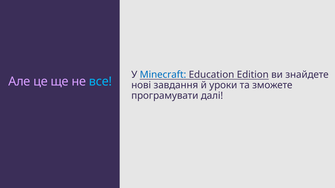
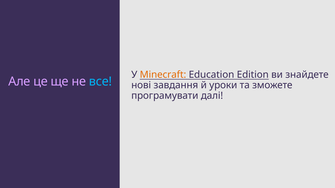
Minecraft colour: blue -> orange (163, 75)
